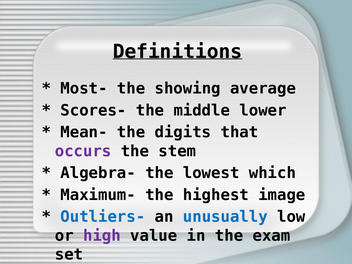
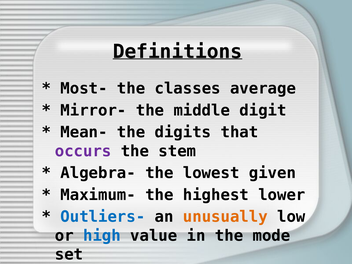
showing: showing -> classes (188, 89)
Scores-: Scores- -> Mirror- (93, 110)
lower: lower -> digit (263, 110)
which: which -> given (272, 173)
image: image -> lower (282, 195)
unusually colour: blue -> orange (225, 217)
high colour: purple -> blue (102, 236)
exam: exam -> mode (271, 236)
